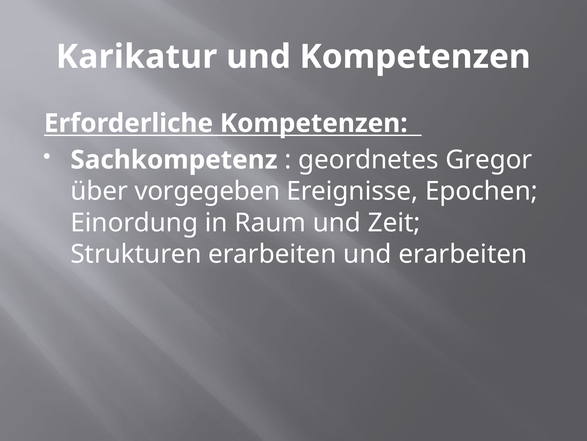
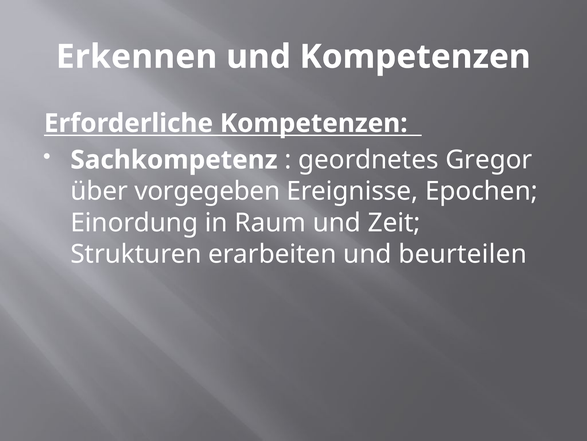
Karikatur: Karikatur -> Erkennen (137, 57)
und erarbeiten: erarbeiten -> beurteilen (463, 254)
